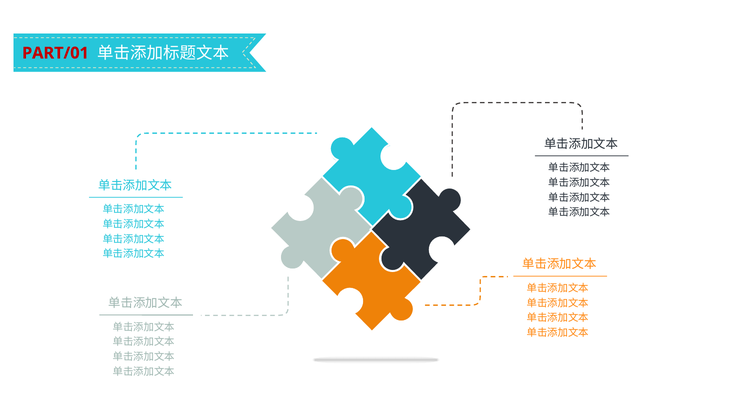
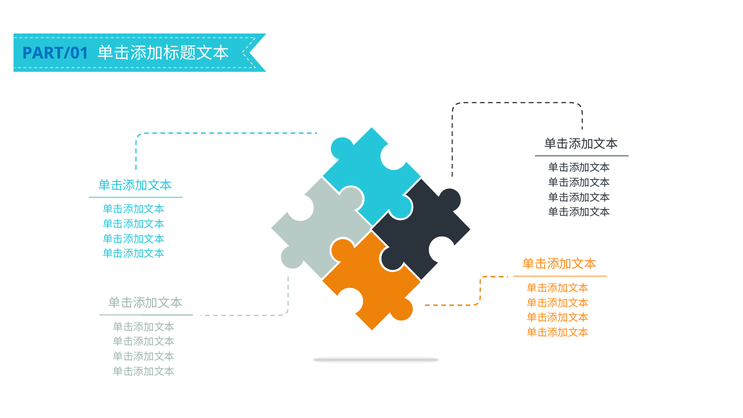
PART/01 colour: red -> blue (55, 53)
